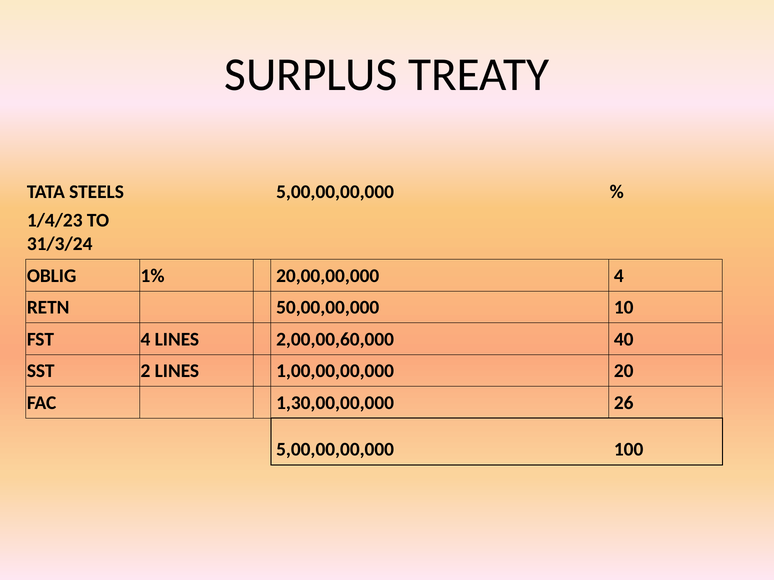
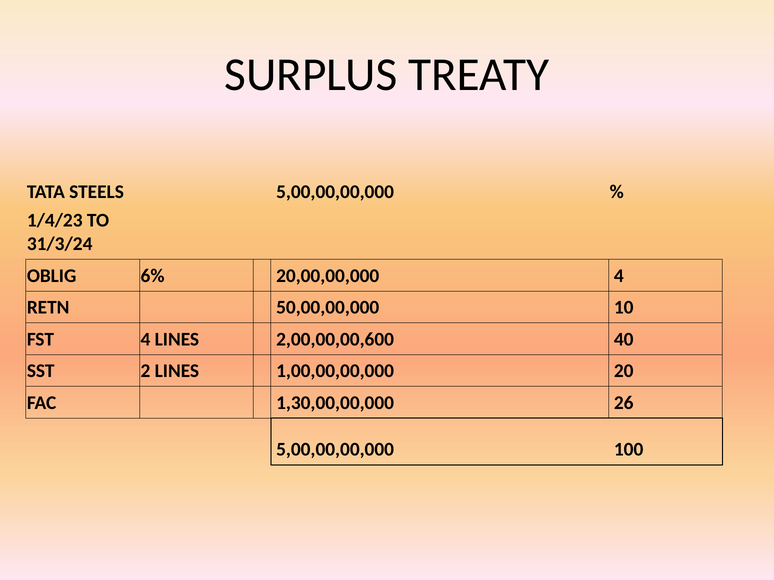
1%: 1% -> 6% (153, 276)
2,00,00,60,000: 2,00,00,60,000 -> 2,00,00,00,600 (335, 340)
